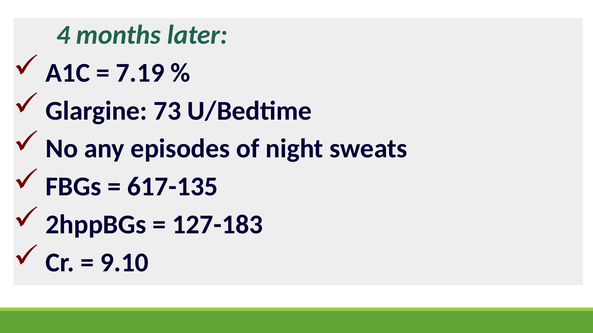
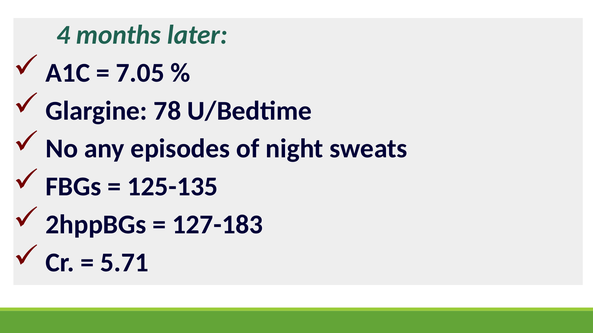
7.19: 7.19 -> 7.05 (140, 73)
73: 73 -> 78 (167, 111)
617-135: 617-135 -> 125-135 (173, 187)
9.10: 9.10 -> 5.71 (124, 263)
